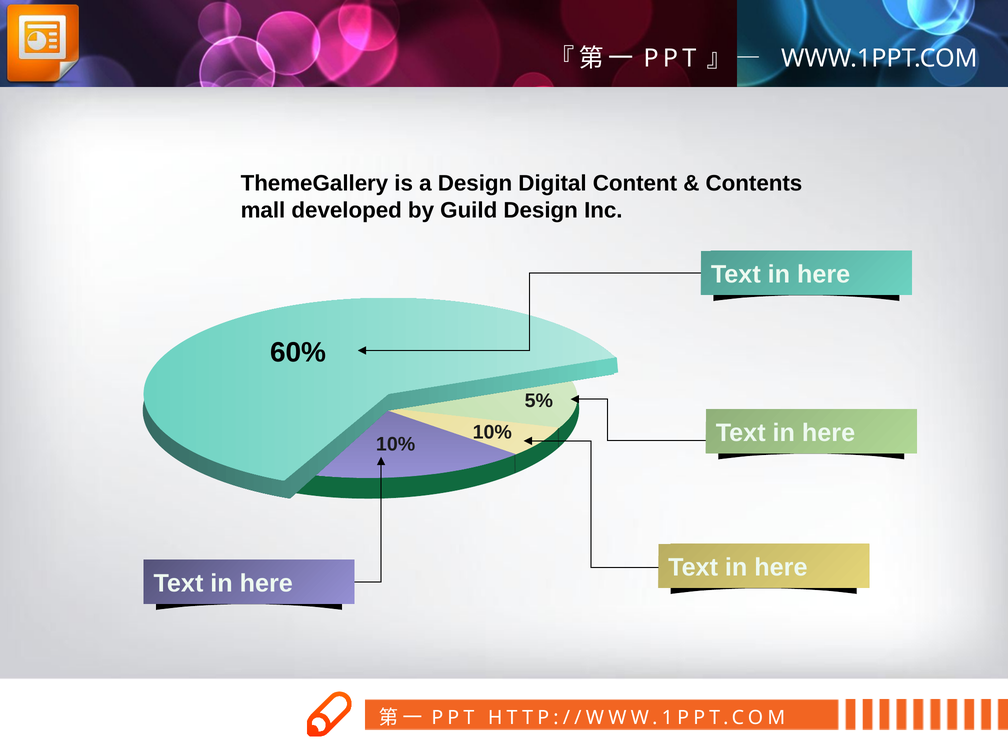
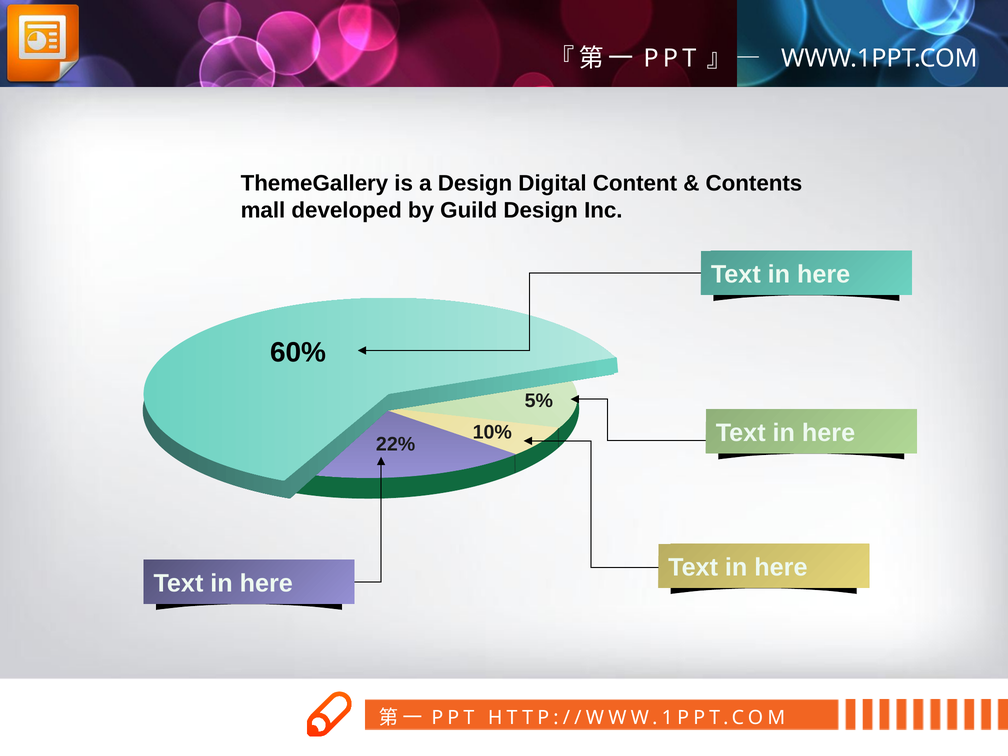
10%: 10% -> 22% (396, 444)
